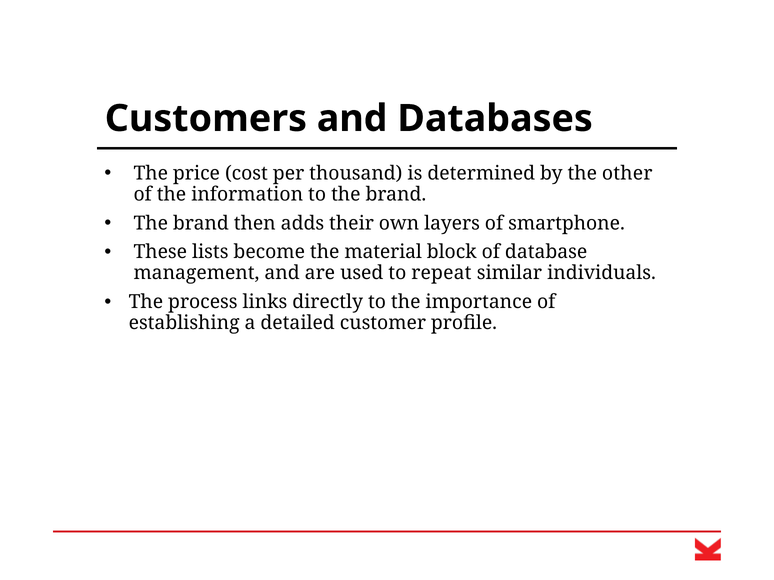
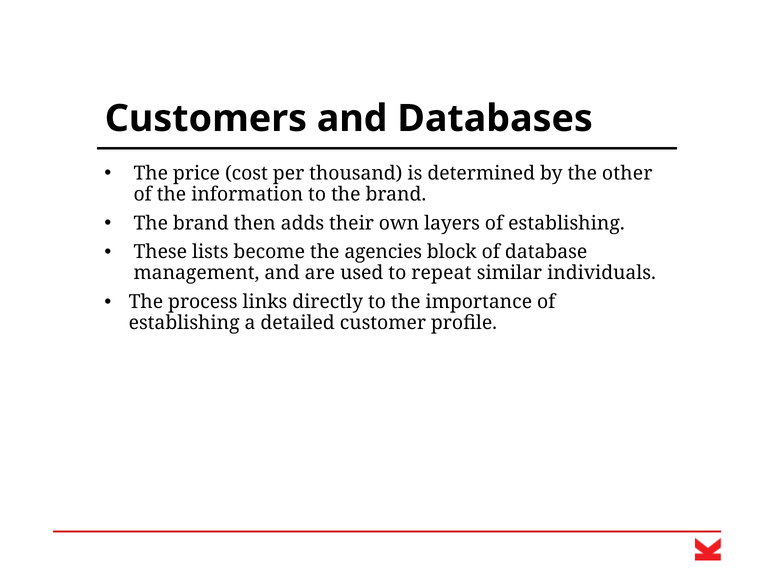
layers of smartphone: smartphone -> establishing (566, 223)
material: material -> agencies (383, 252)
